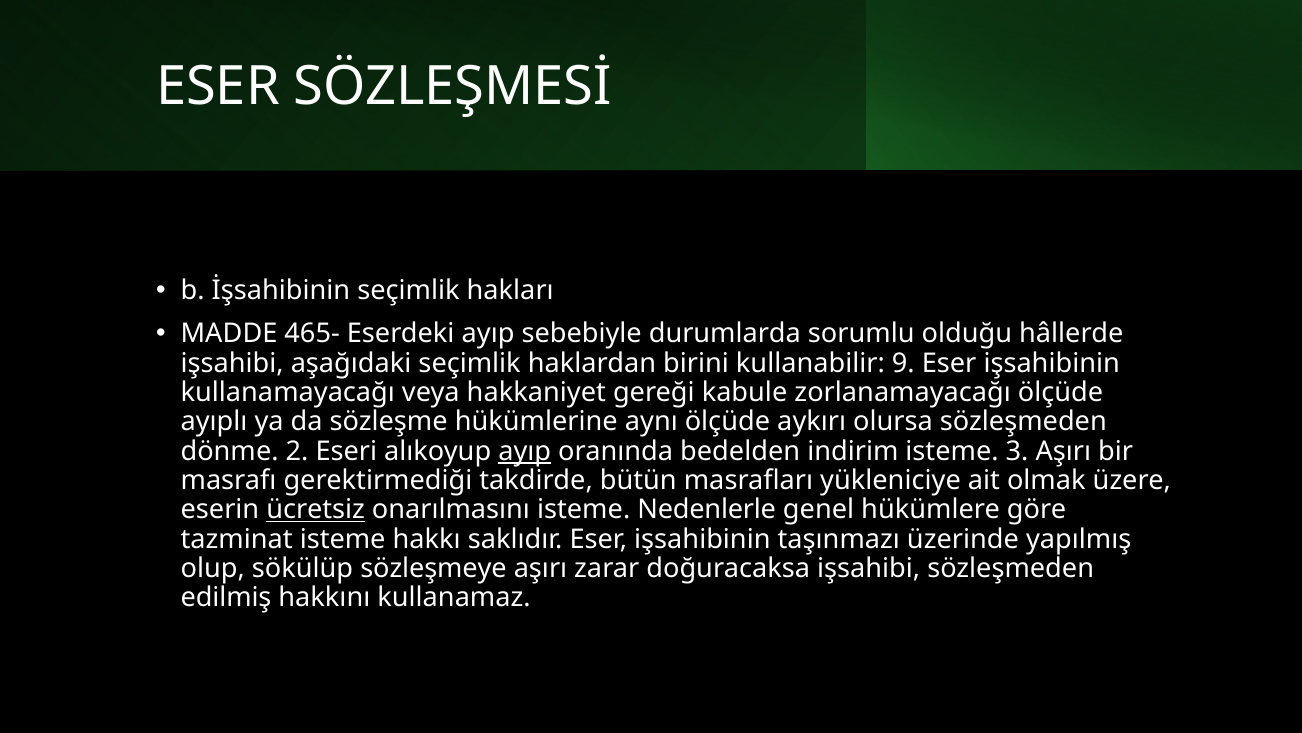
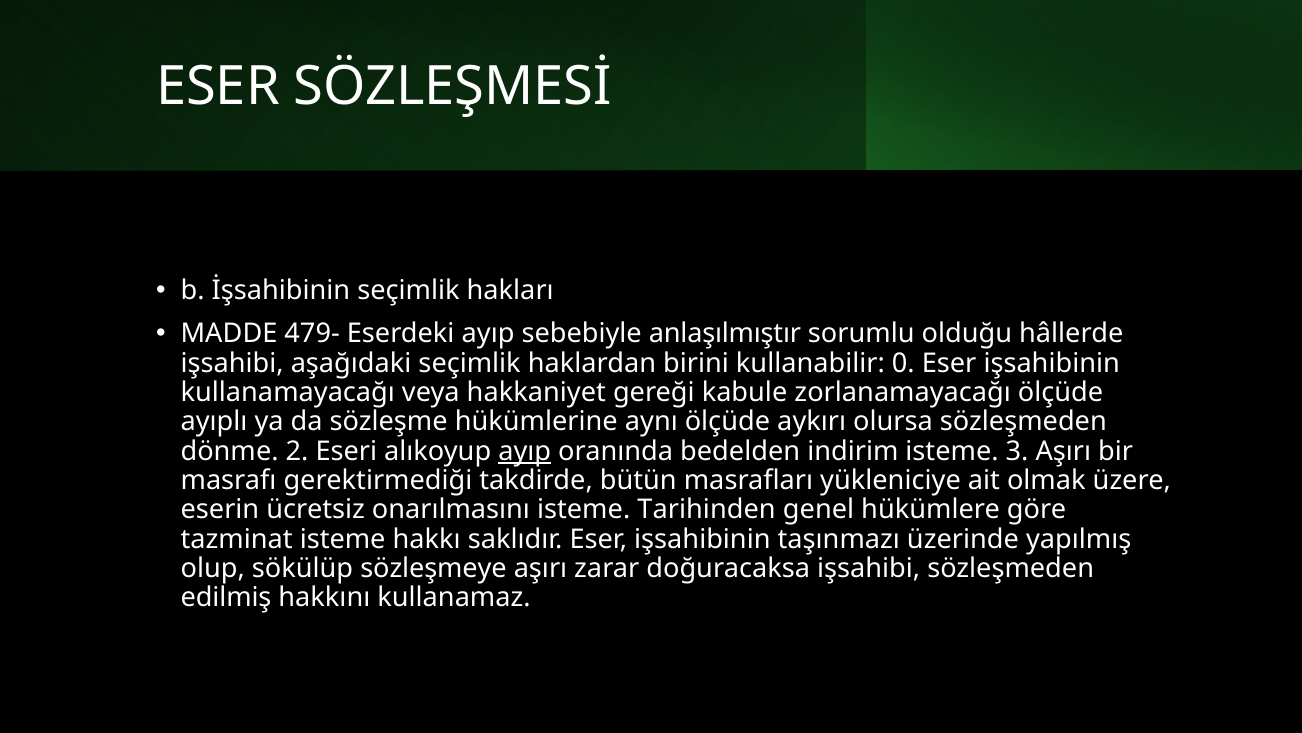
465-: 465- -> 479- (312, 334)
durumlarda: durumlarda -> anlaşılmıştır (725, 334)
9: 9 -> 0 (903, 363)
ücretsiz underline: present -> none (316, 510)
Nedenlerle: Nedenlerle -> Tarihinden (707, 510)
